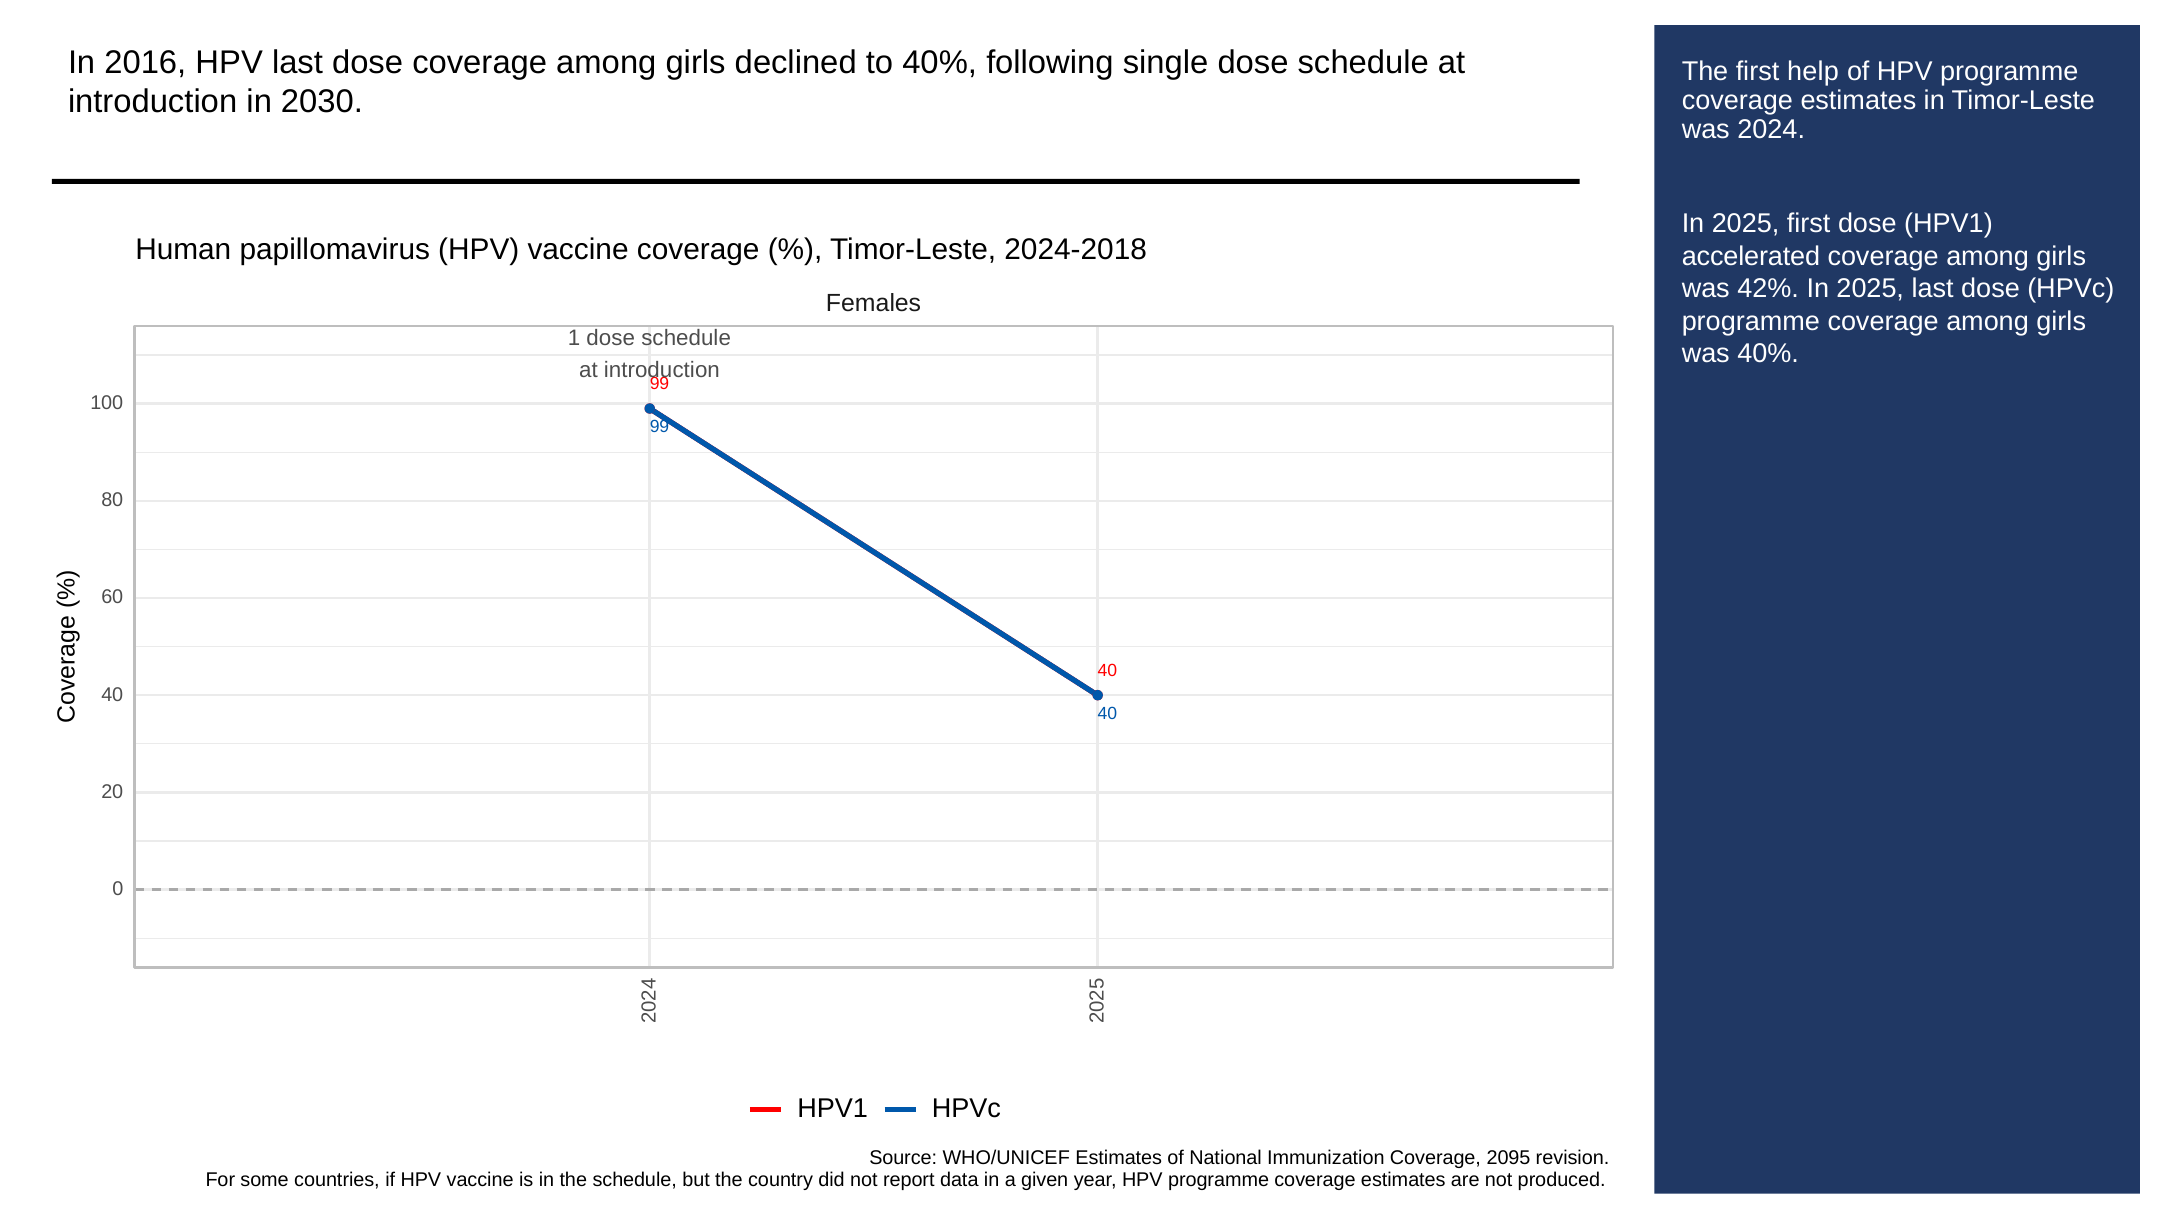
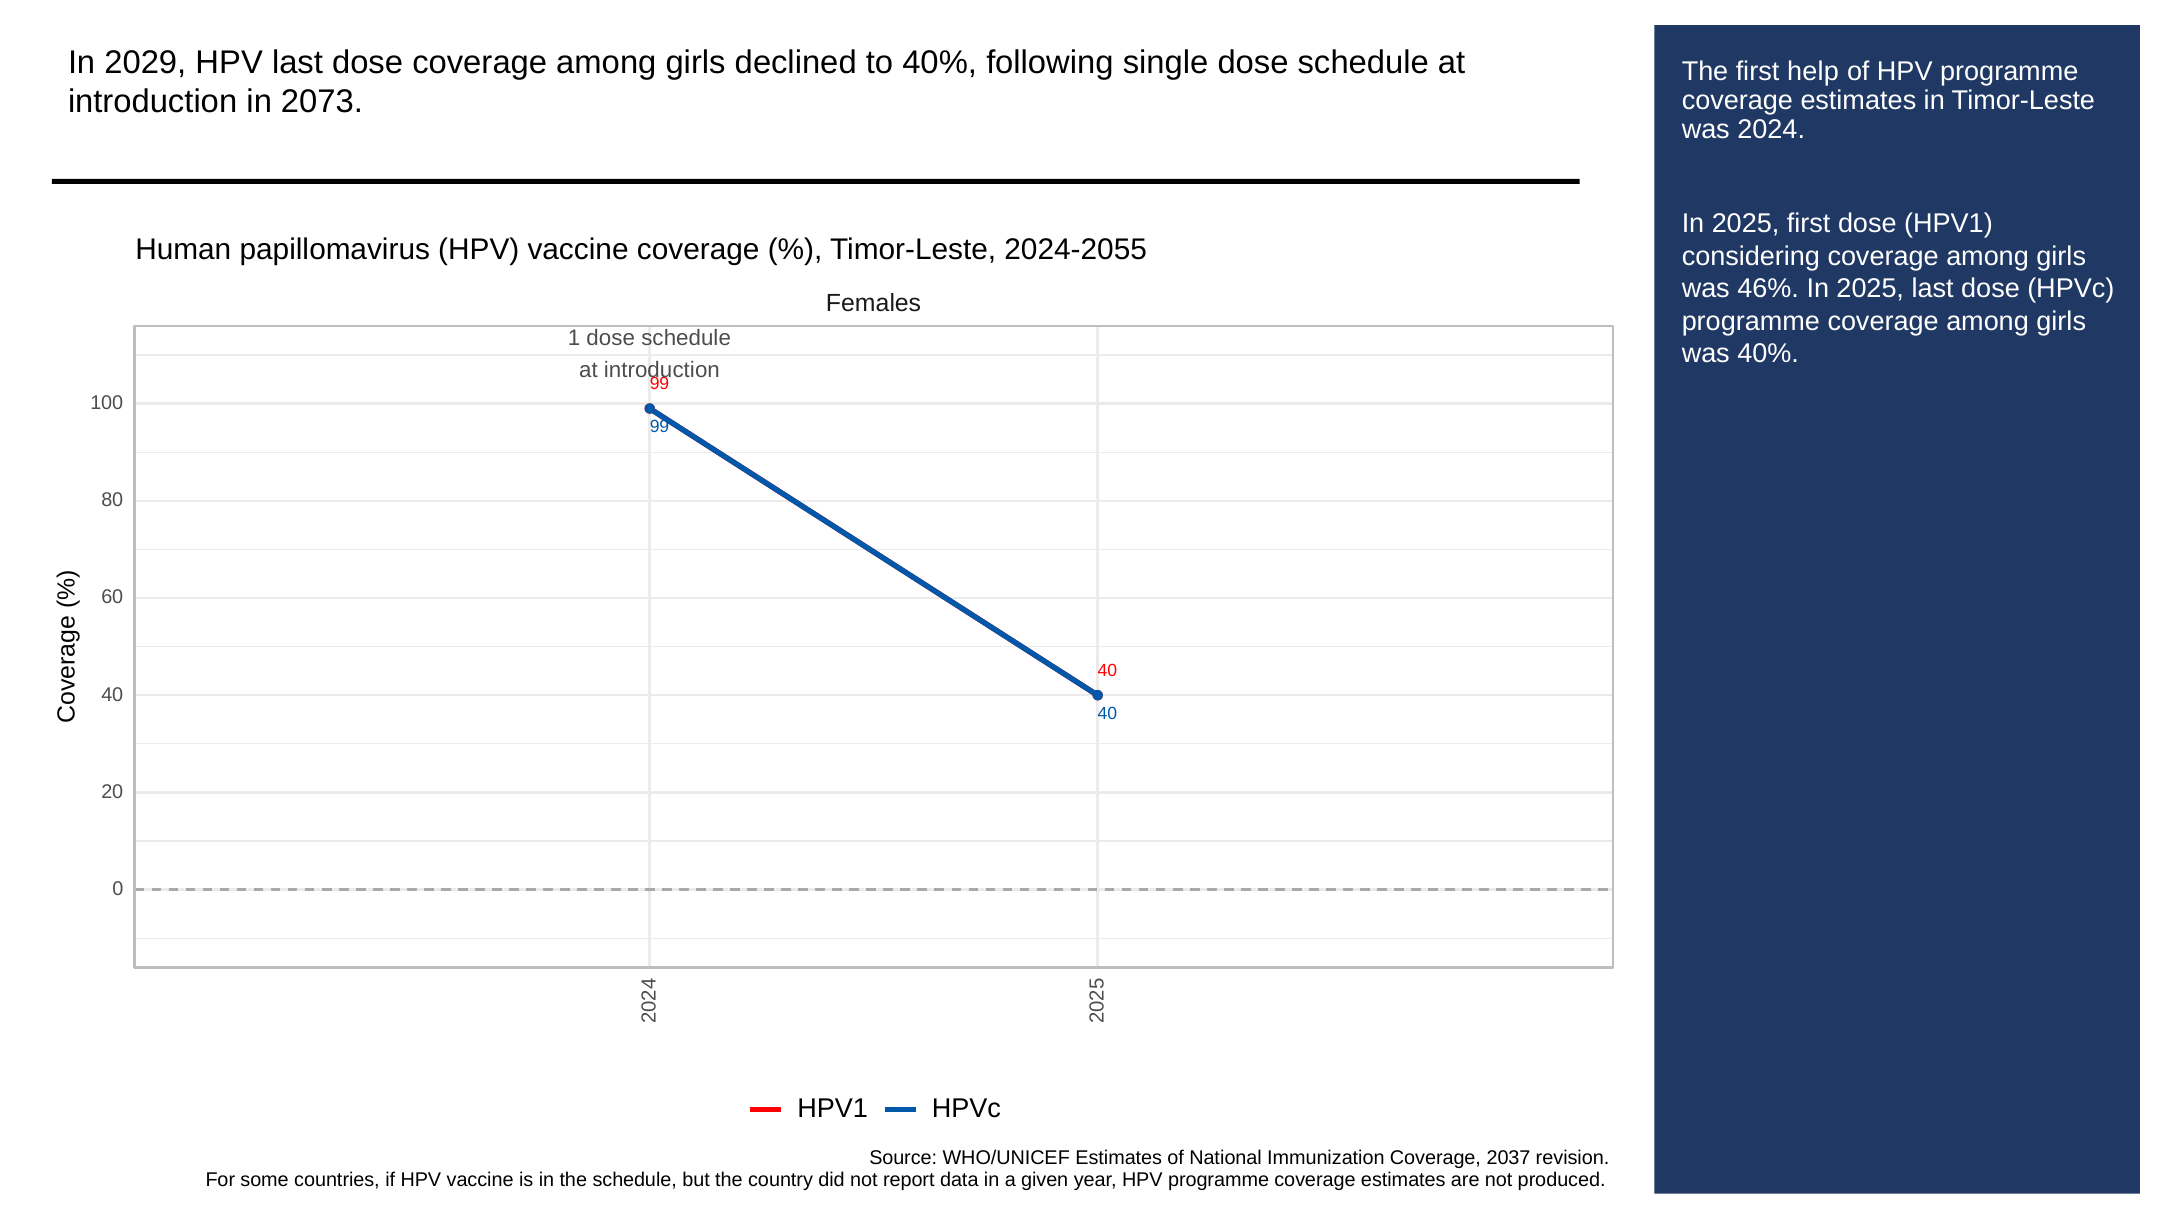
2016: 2016 -> 2029 (145, 62)
2030: 2030 -> 2073 (322, 102)
2024-2018: 2024-2018 -> 2024-2055 (1076, 250)
accelerated: accelerated -> considering (1751, 256)
42%: 42% -> 46% (1768, 289)
2095: 2095 -> 2037 (1509, 1158)
